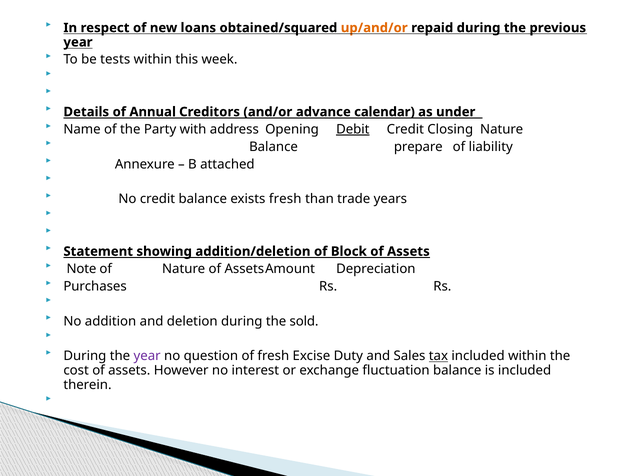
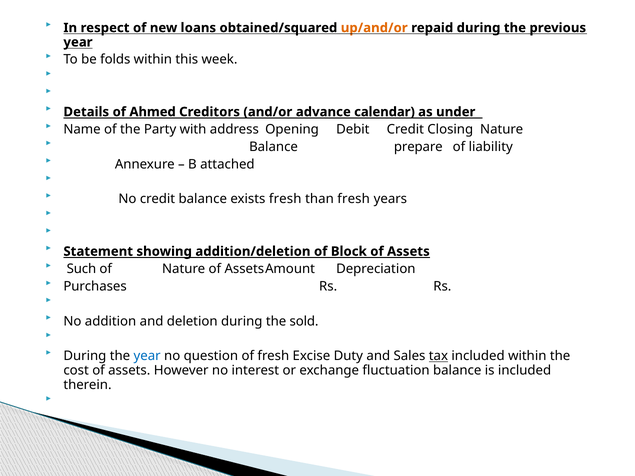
tests: tests -> folds (115, 60)
Annual: Annual -> Ahmed (153, 112)
Debit underline: present -> none (353, 129)
than trade: trade -> fresh (354, 199)
Note: Note -> Such (81, 269)
year colour: purple -> blue (147, 356)
